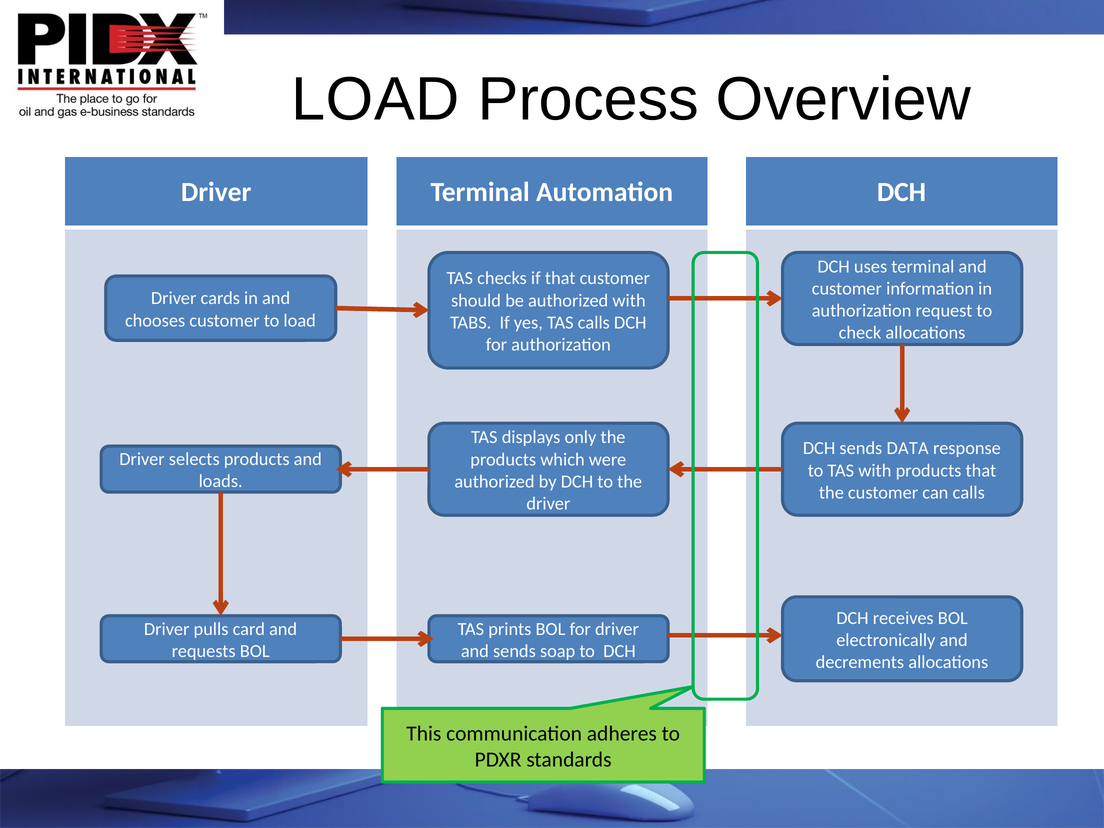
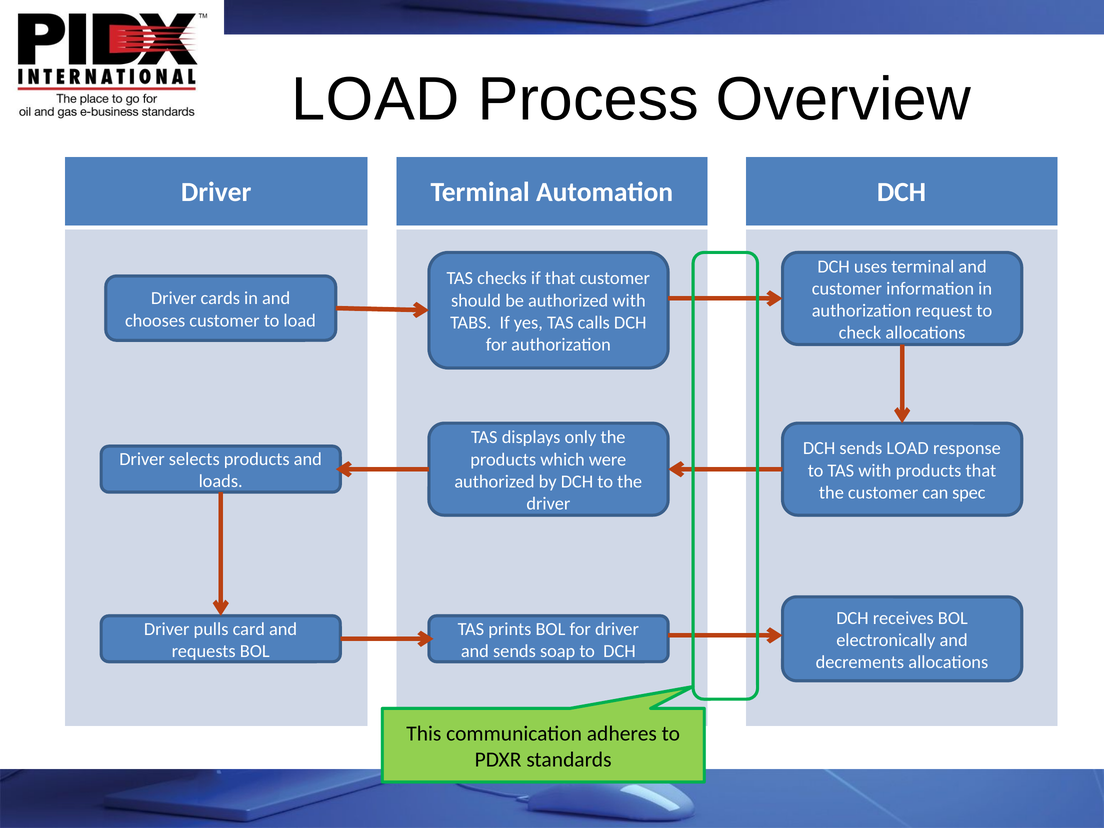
sends DATA: DATA -> LOAD (908, 448)
can calls: calls -> spec (969, 493)
